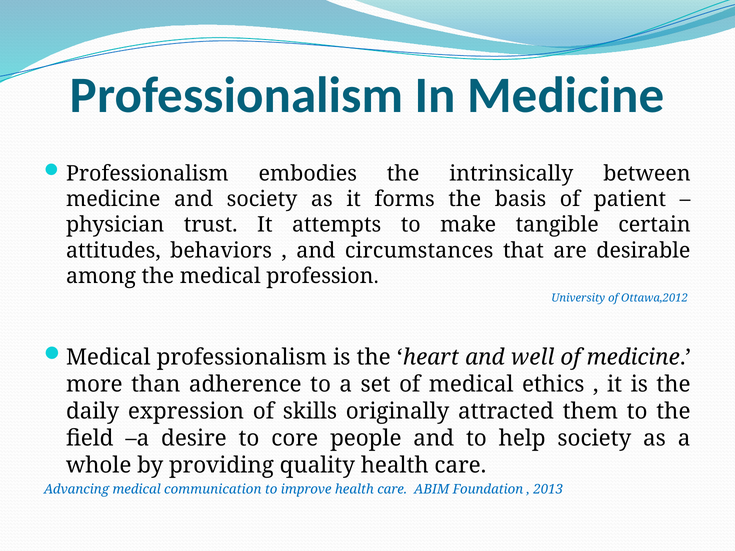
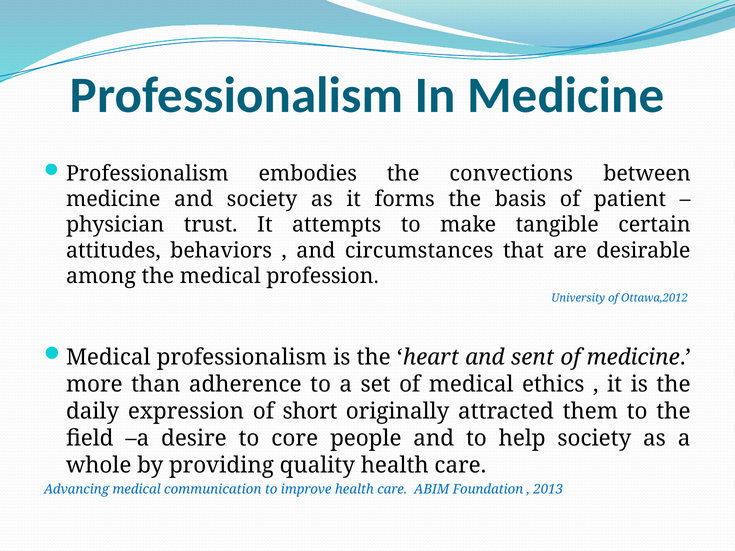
intrinsically: intrinsically -> convections (511, 174)
well: well -> sent (533, 358)
skills: skills -> short (310, 412)
